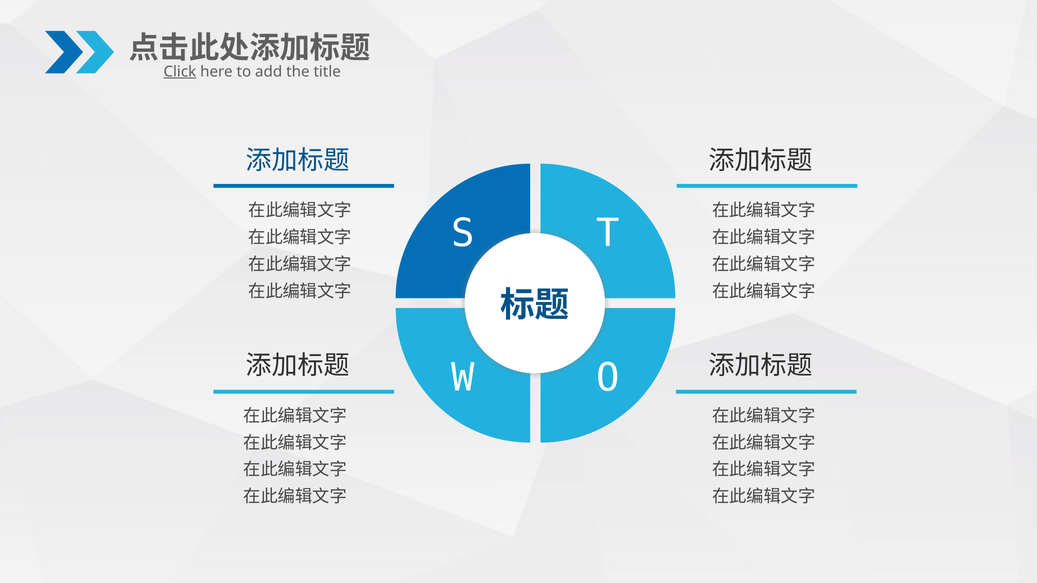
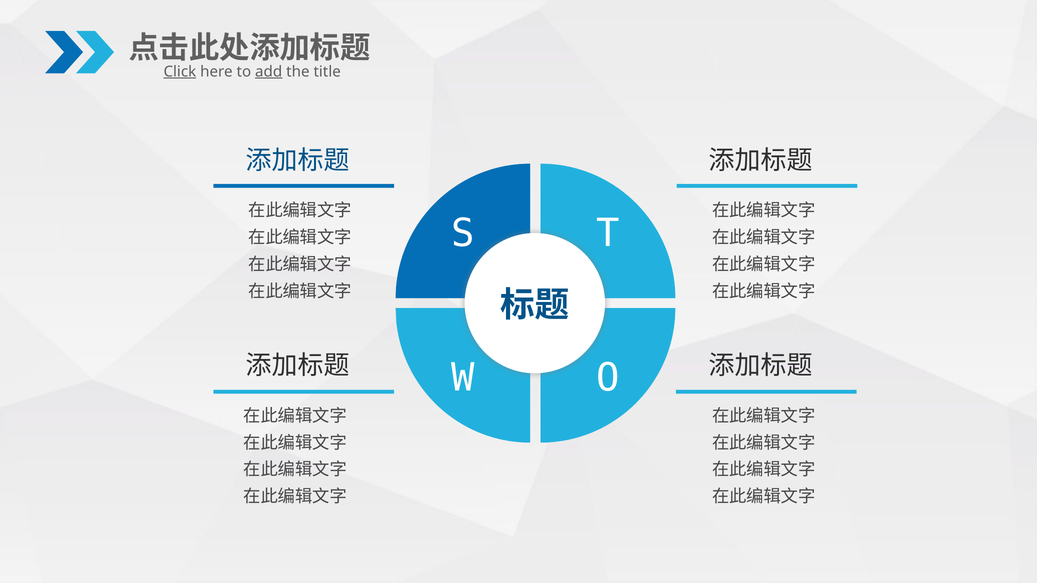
add underline: none -> present (269, 72)
